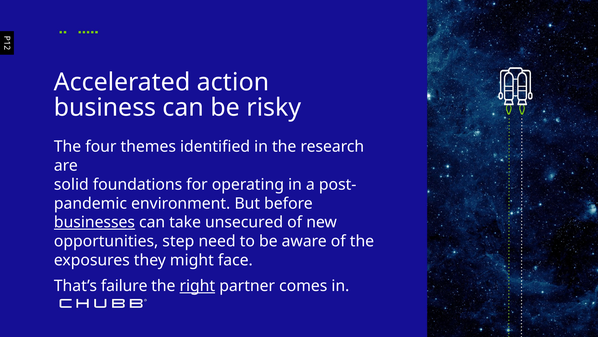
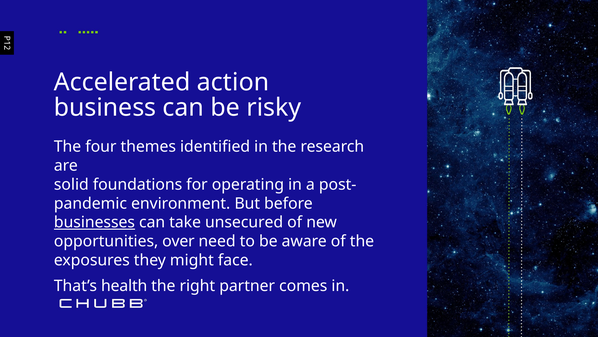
step: step -> over (178, 241)
failure: failure -> health (124, 285)
right underline: present -> none (197, 285)
